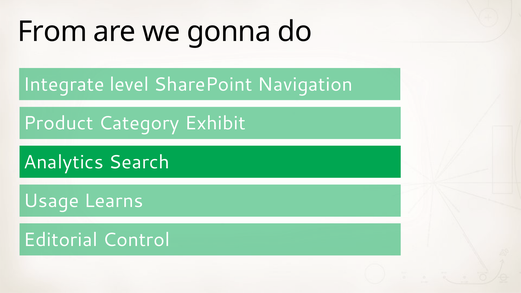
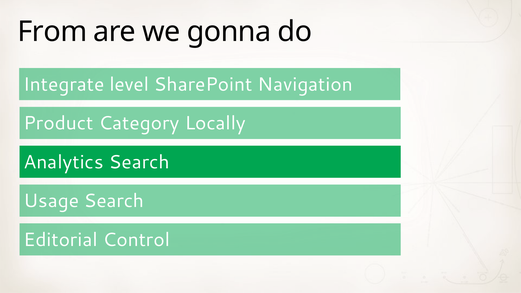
Exhibit: Exhibit -> Locally (215, 123)
Usage Learns: Learns -> Search (114, 201)
